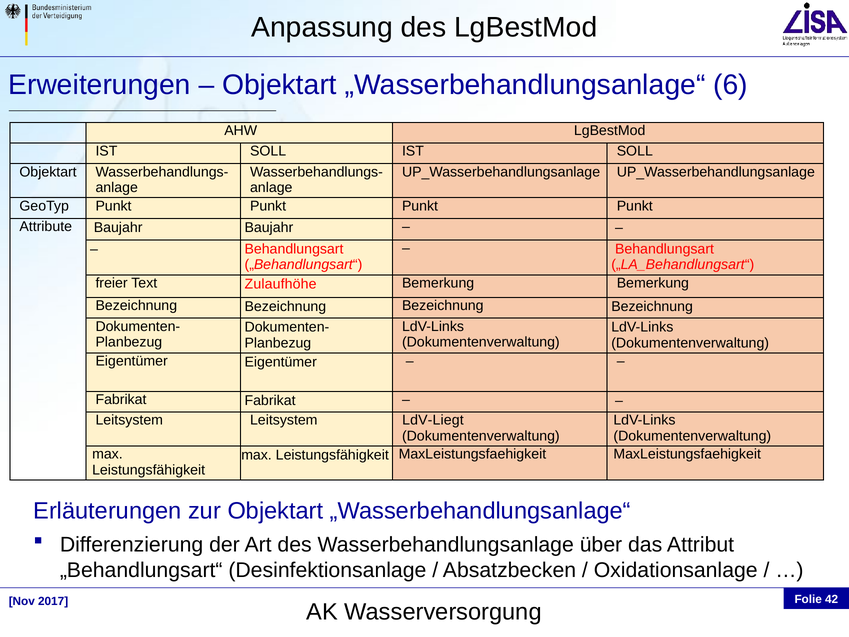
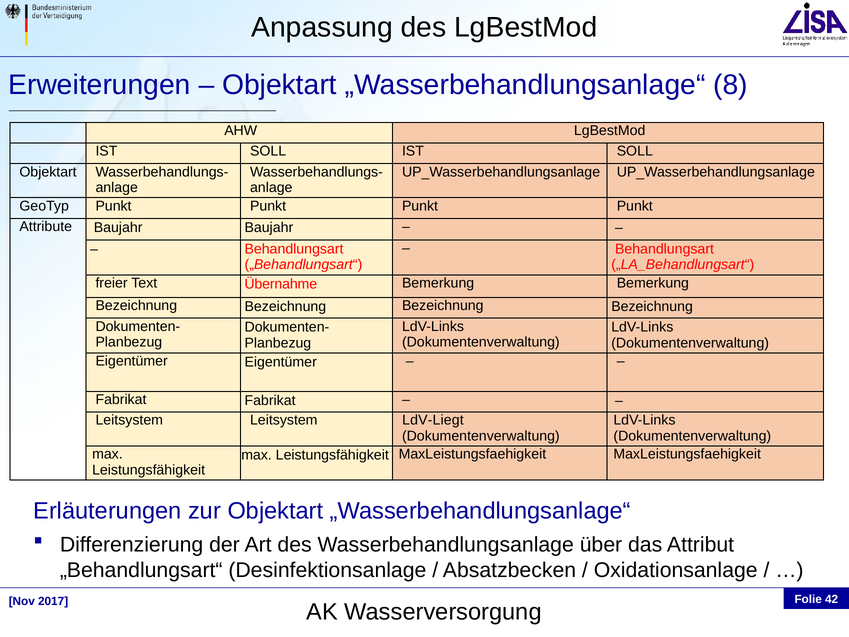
6: 6 -> 8 (731, 85)
Zulaufhöhe: Zulaufhöhe -> Übernahme (281, 284)
